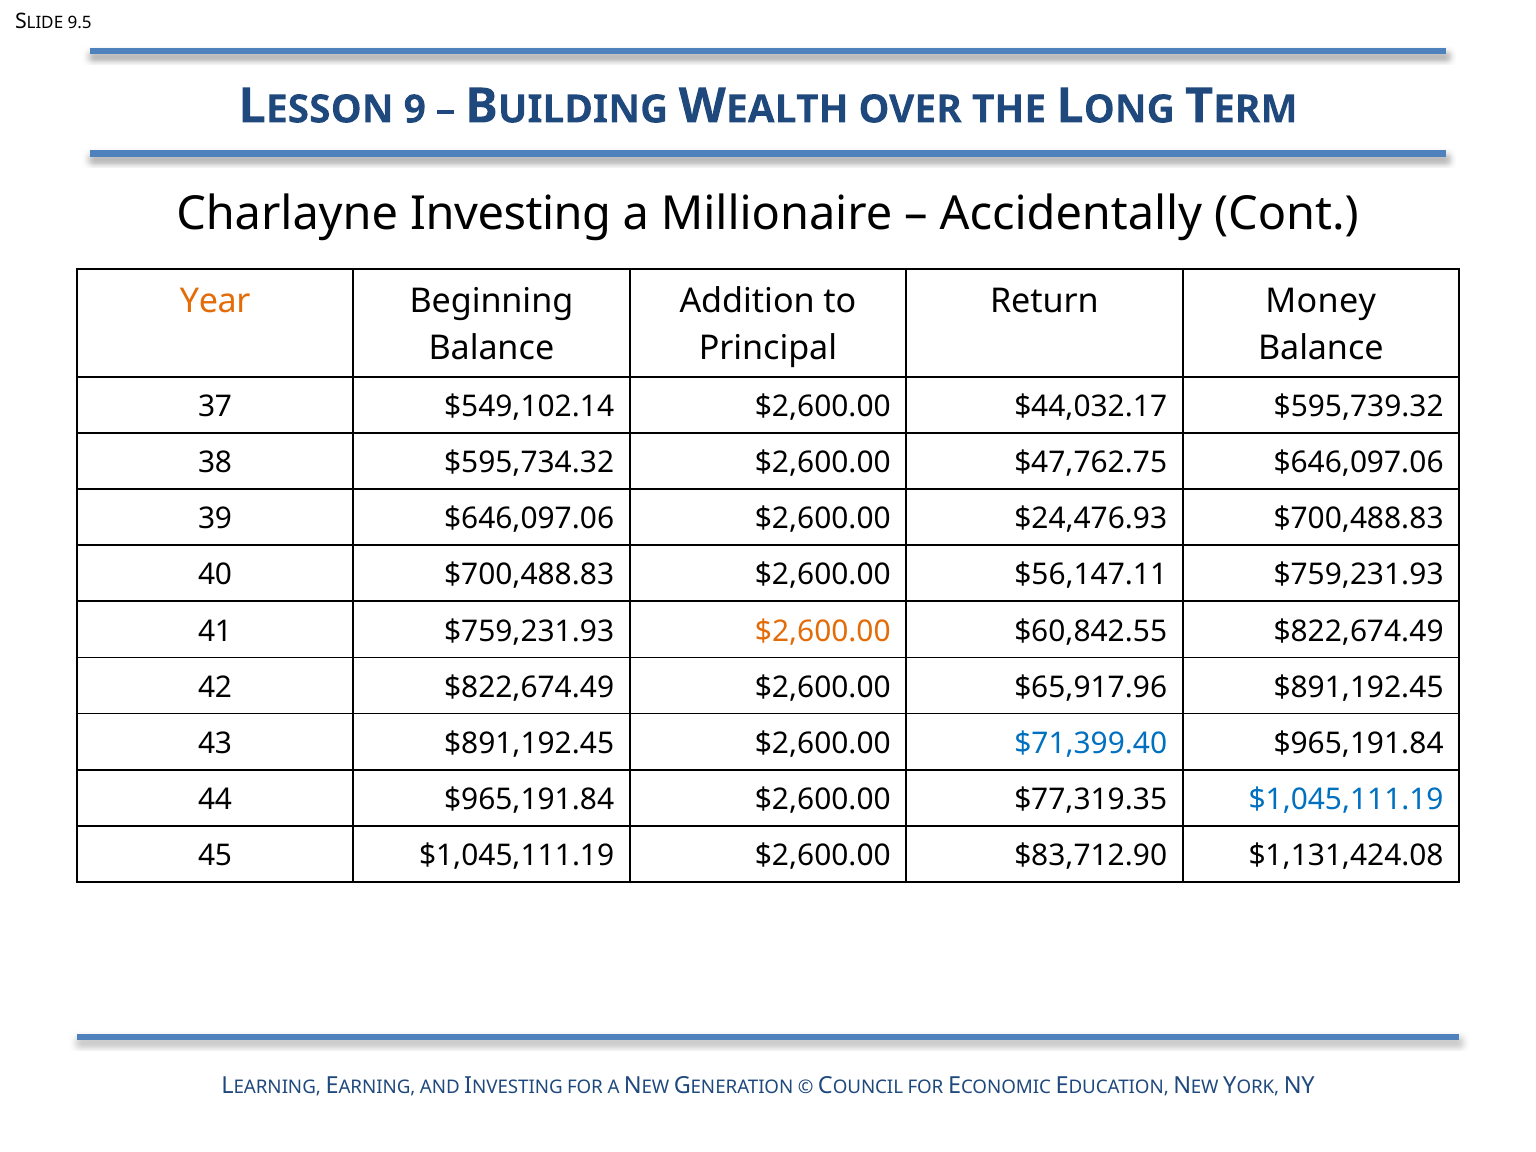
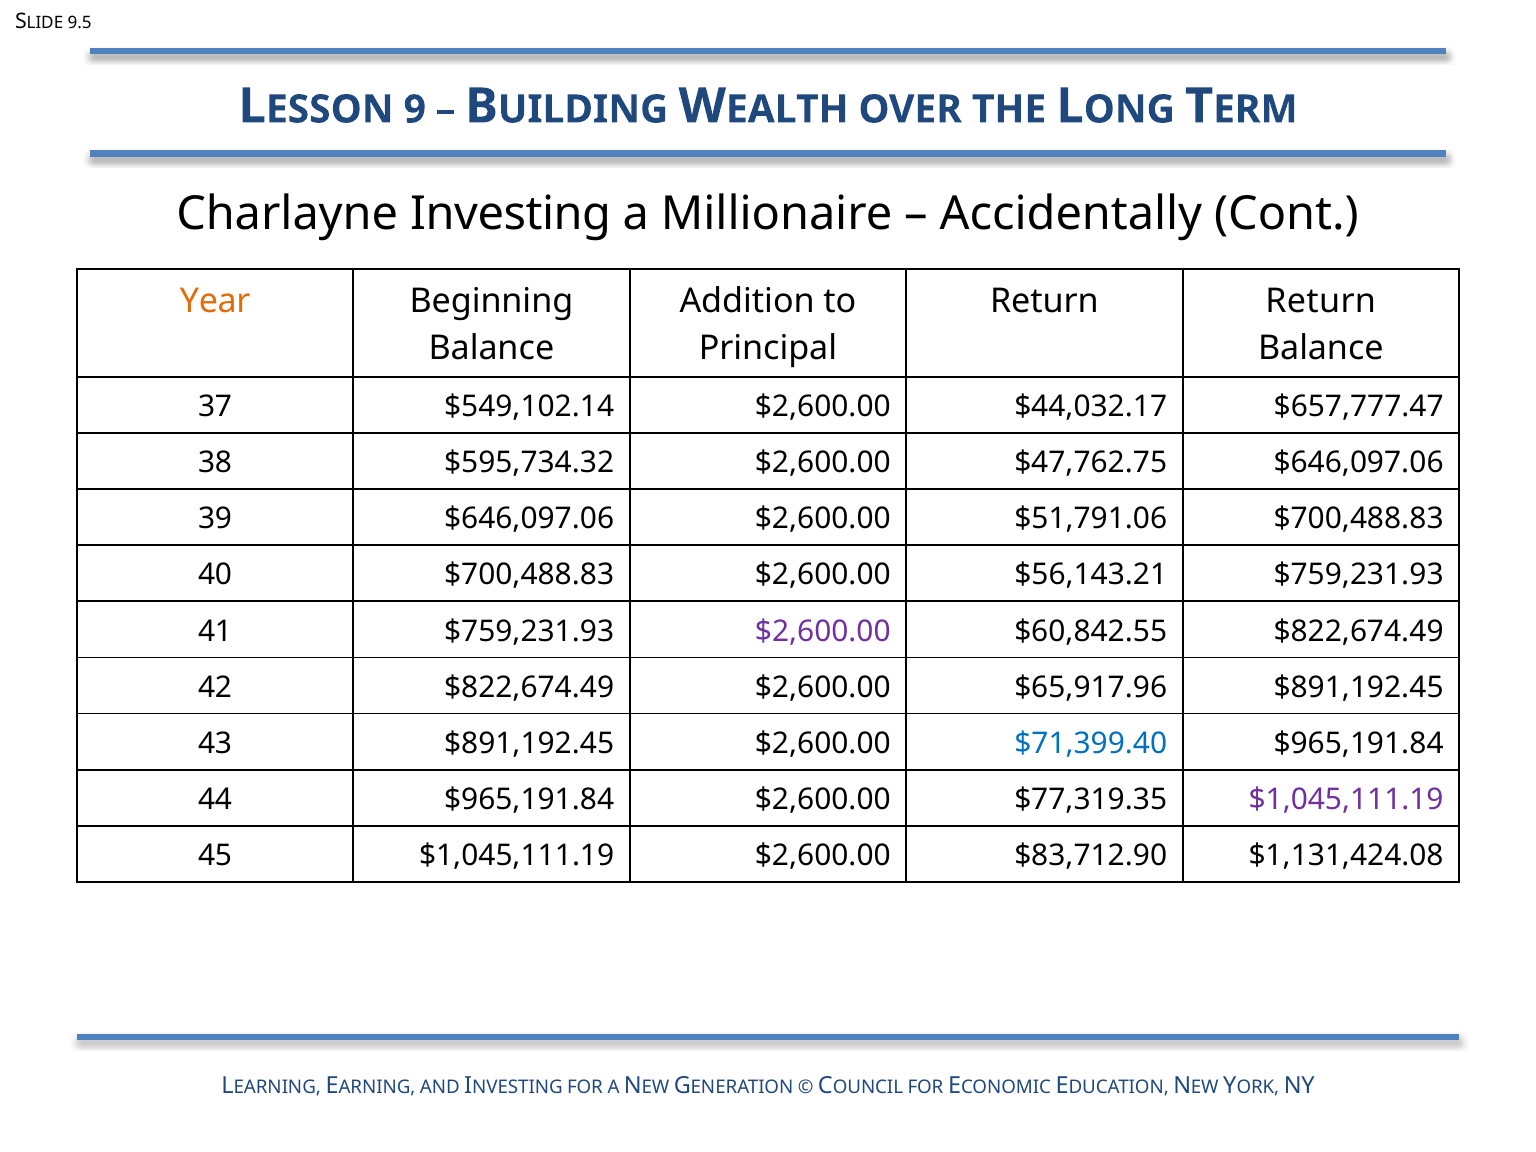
Return Money: Money -> Return (1321, 302)
$595,739.32: $595,739.32 -> $657,777.47 (1359, 407)
$24,476.93: $24,476.93 -> $51,791.06 (1091, 519)
$56,147.11: $56,147.11 -> $56,143.21 (1091, 575)
$2,600.00 colour: orange -> purple (823, 631)
$1,045,111.19 colour: blue -> purple (1346, 800)
